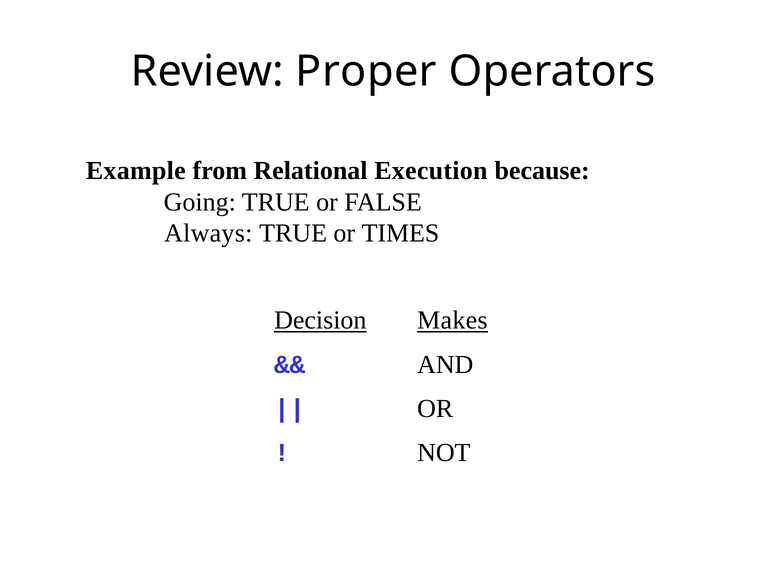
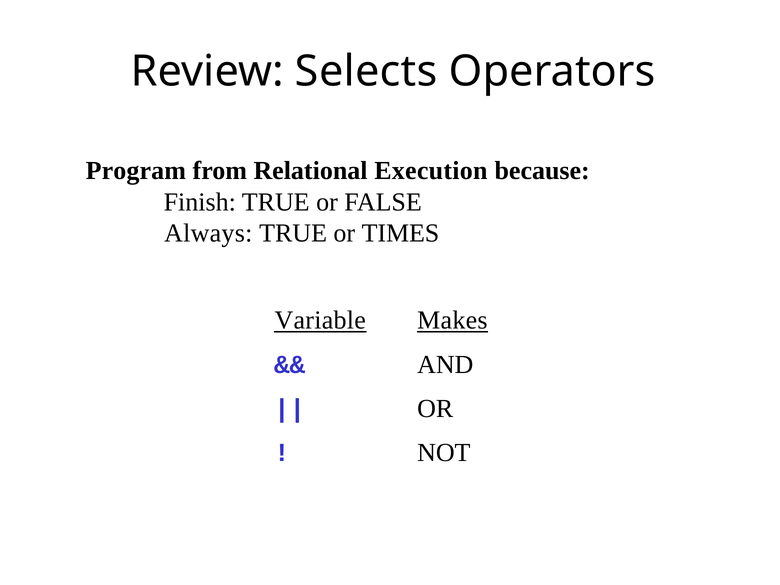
Proper: Proper -> Selects (366, 71)
Example: Example -> Program (136, 171)
Going: Going -> Finish (200, 202)
Decision: Decision -> Variable (320, 320)
